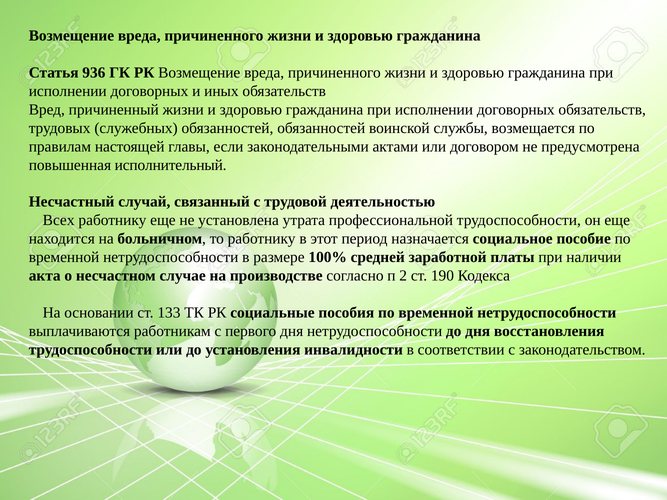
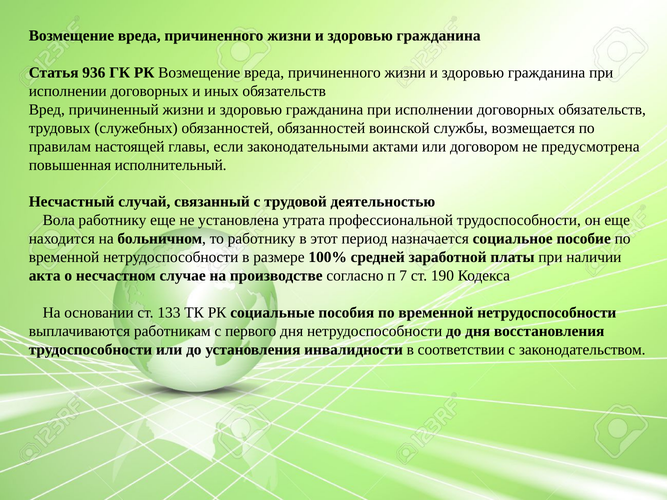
Всех: Всех -> Вола (59, 220)
2: 2 -> 7 (403, 276)
